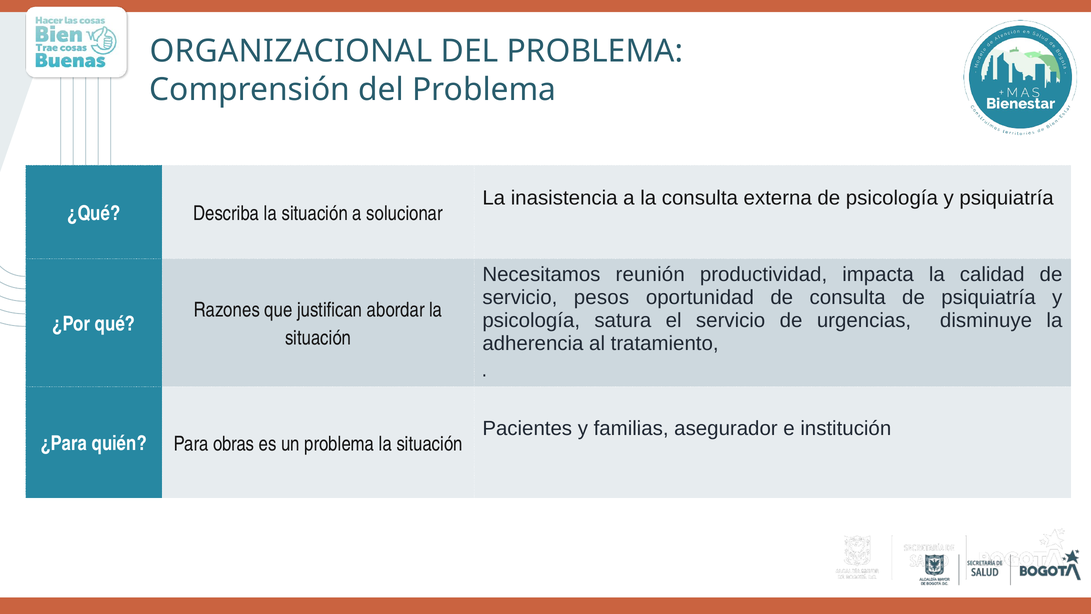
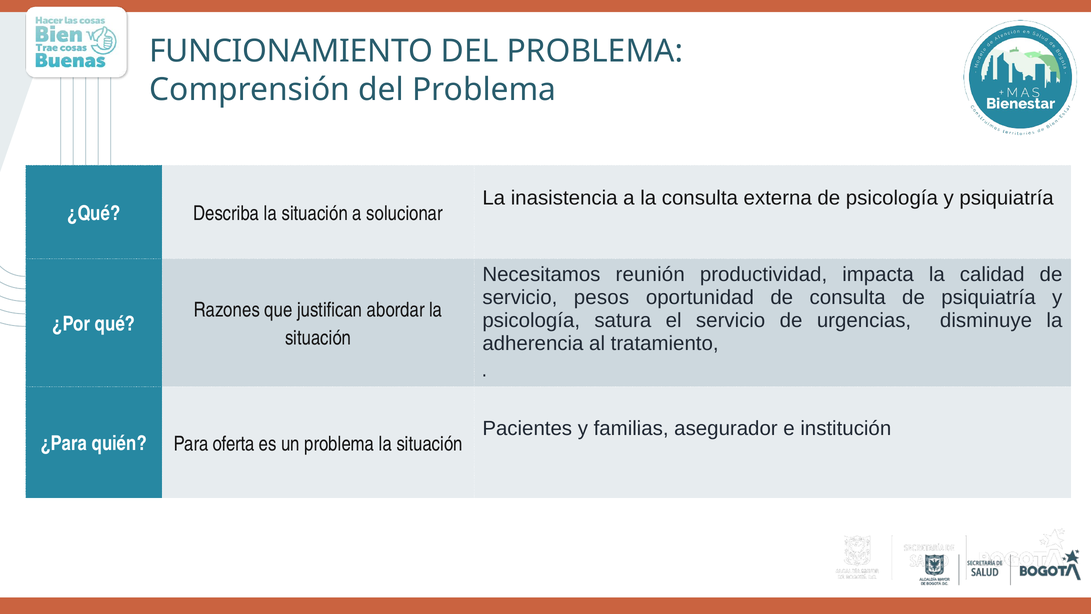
ORGANIZACIONAL: ORGANIZACIONAL -> FUNCIONAMIENTO (291, 51)
obras: obras -> oferta (234, 444)
